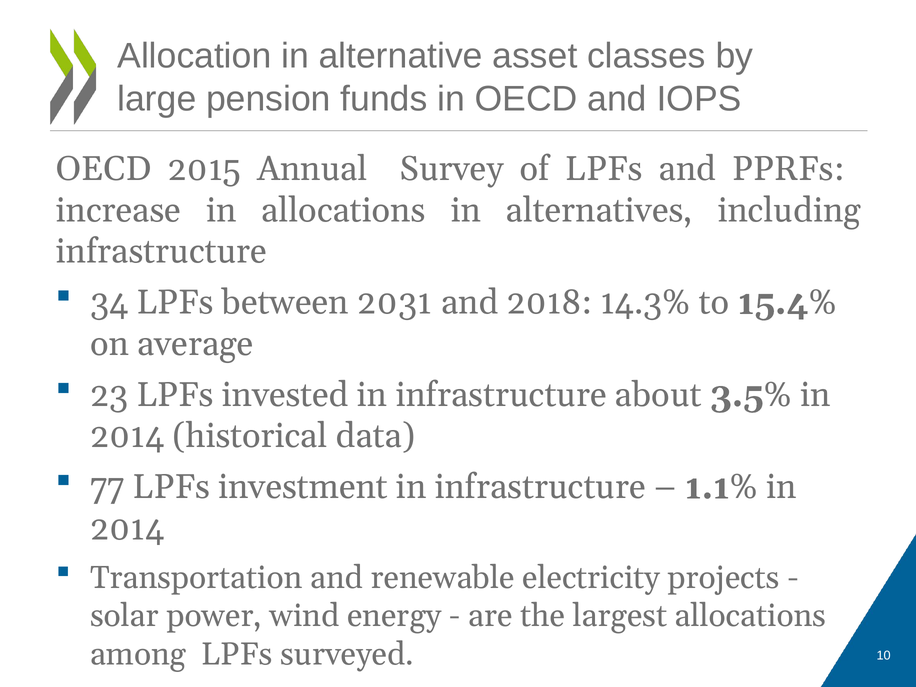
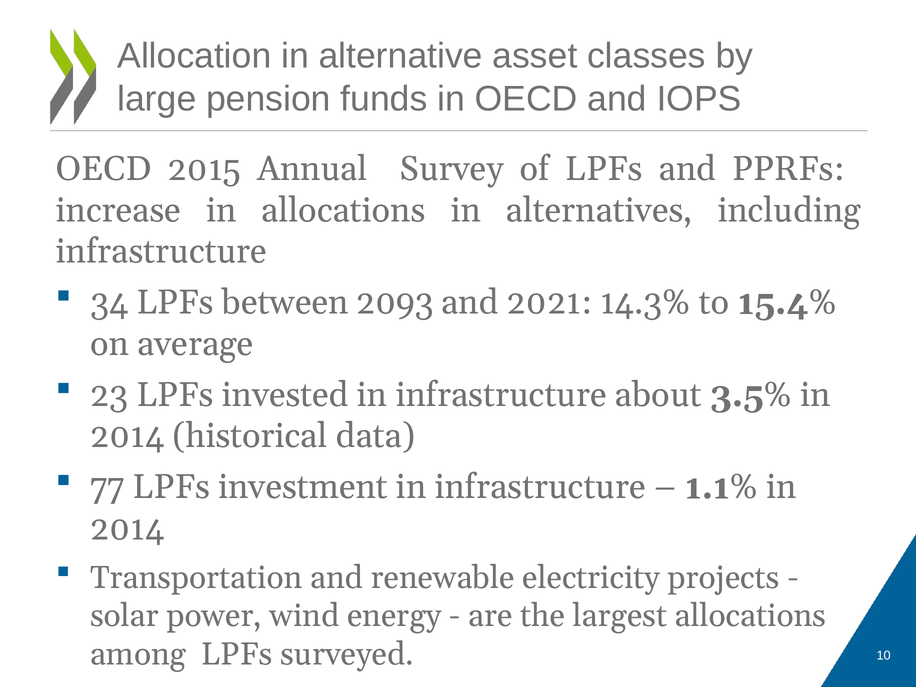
2031: 2031 -> 2093 (395, 303)
2018: 2018 -> 2021 (549, 303)
